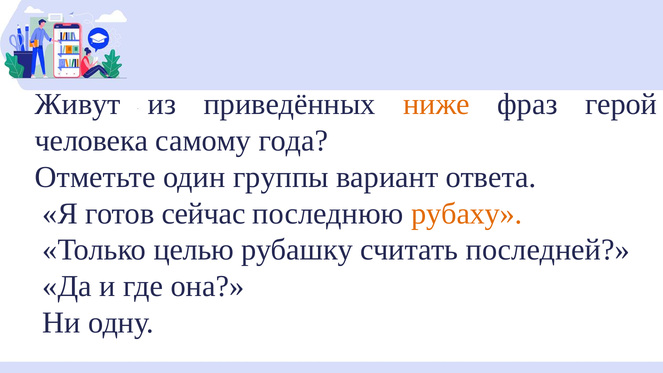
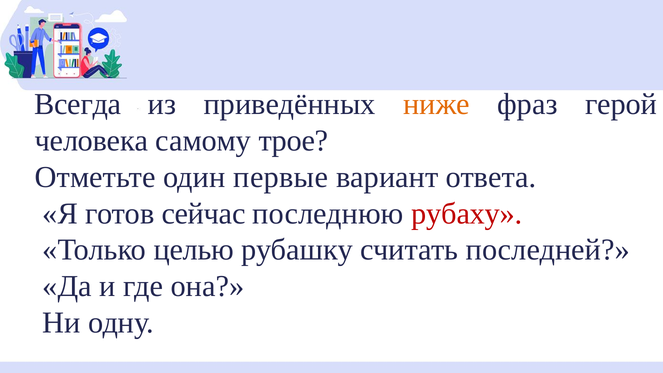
Живут: Живут -> Всегда (78, 104)
года: года -> трое (293, 141)
группы: группы -> первые (281, 177)
рубаху colour: orange -> red (467, 213)
